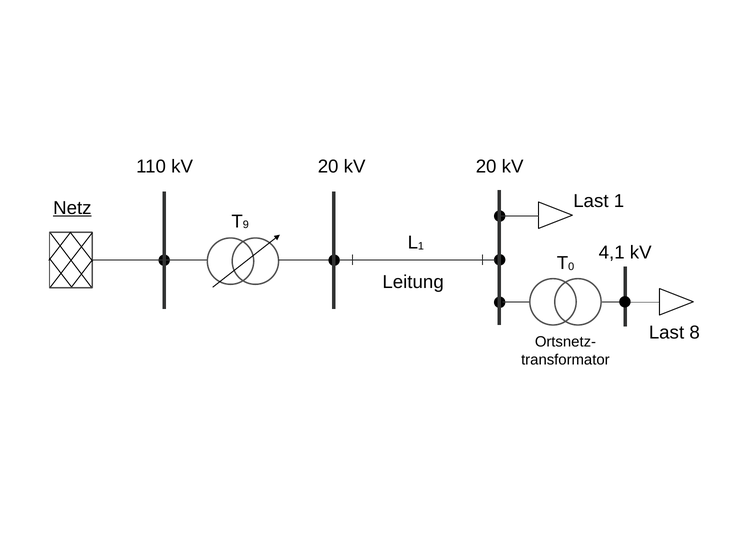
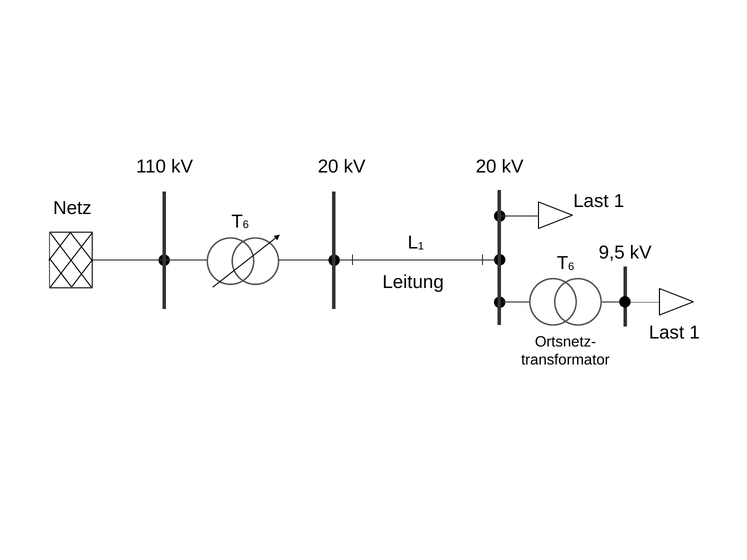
Netz underline: present -> none (72, 208)
9: 9 -> 6 (246, 225)
4,1: 4,1 -> 9,5 (612, 252)
0: 0 -> 6 (571, 267)
8: 8 -> 1 (695, 333)
